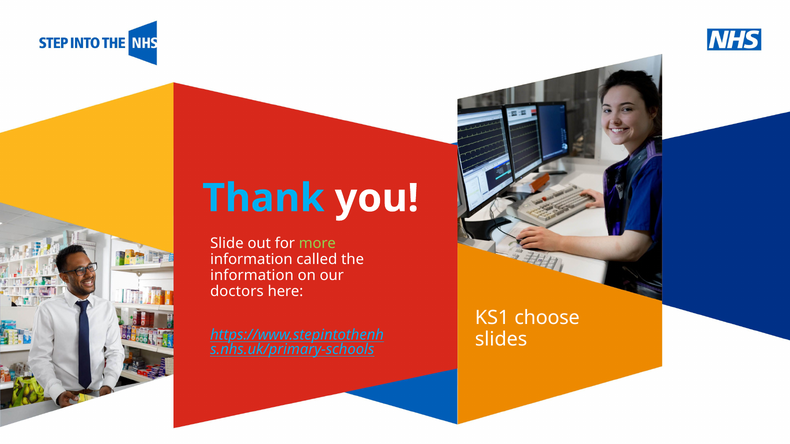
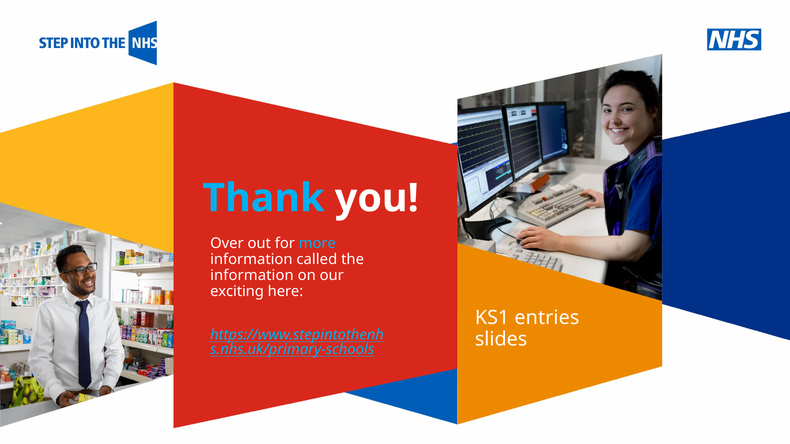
Slide: Slide -> Over (227, 244)
more colour: light green -> light blue (317, 244)
doctors: doctors -> exciting (237, 292)
choose: choose -> entries (547, 318)
